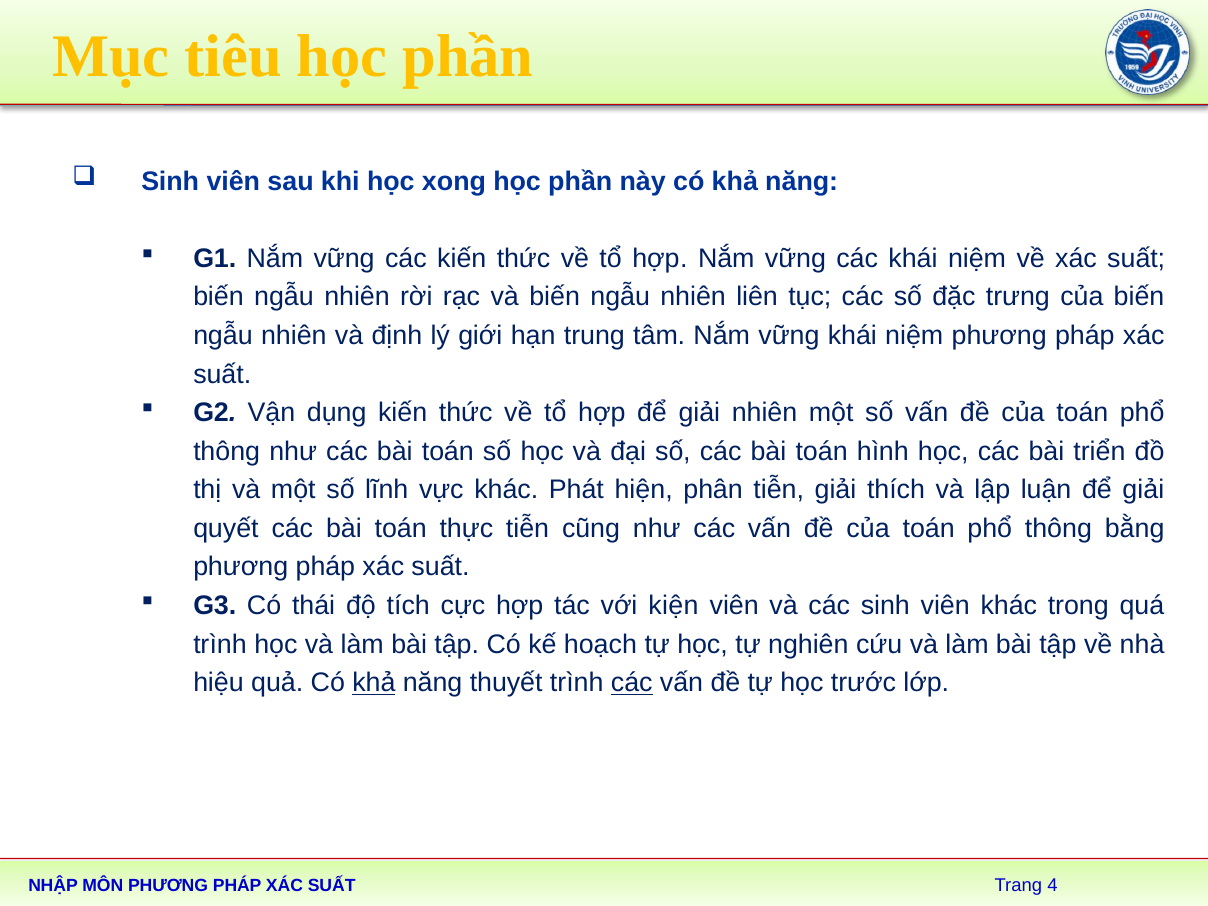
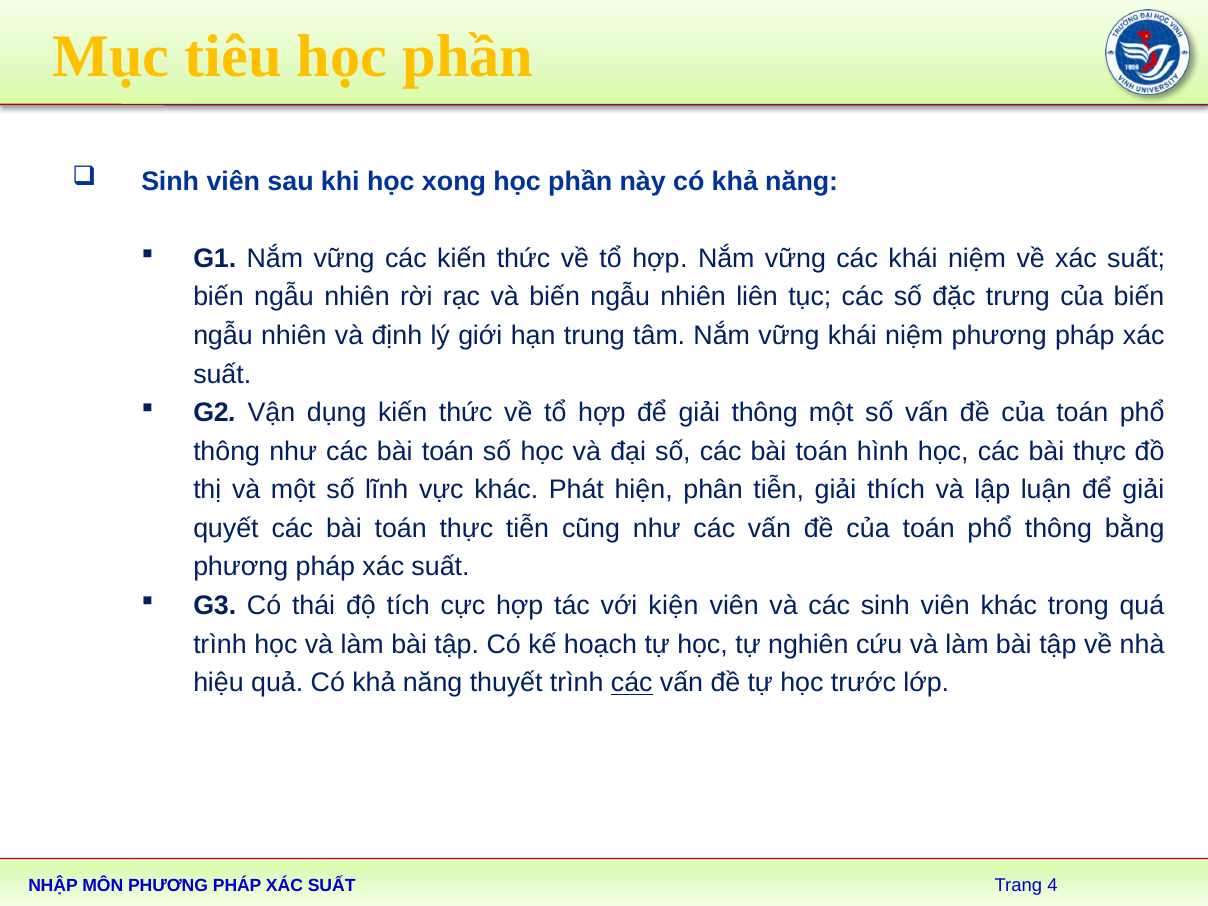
giải nhiên: nhiên -> thông (765, 413)
bài triển: triển -> thực (1100, 451)
khả underline: present -> none (374, 683)
